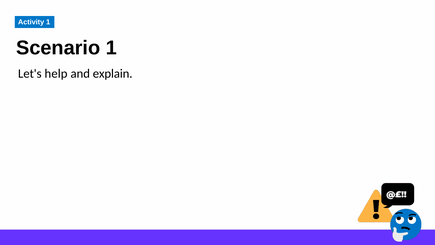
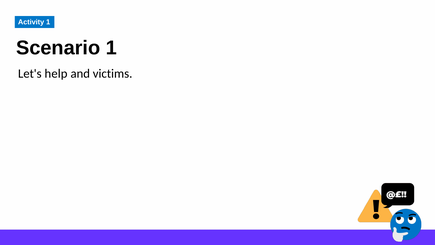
explain: explain -> victims (113, 74)
